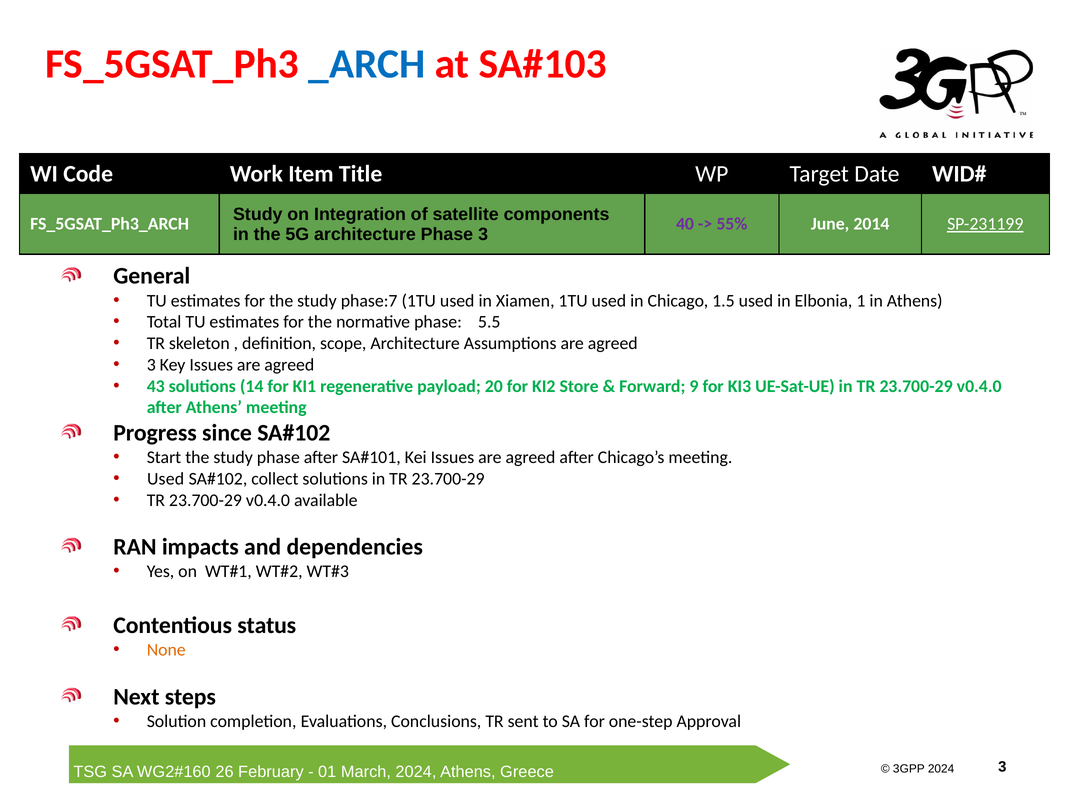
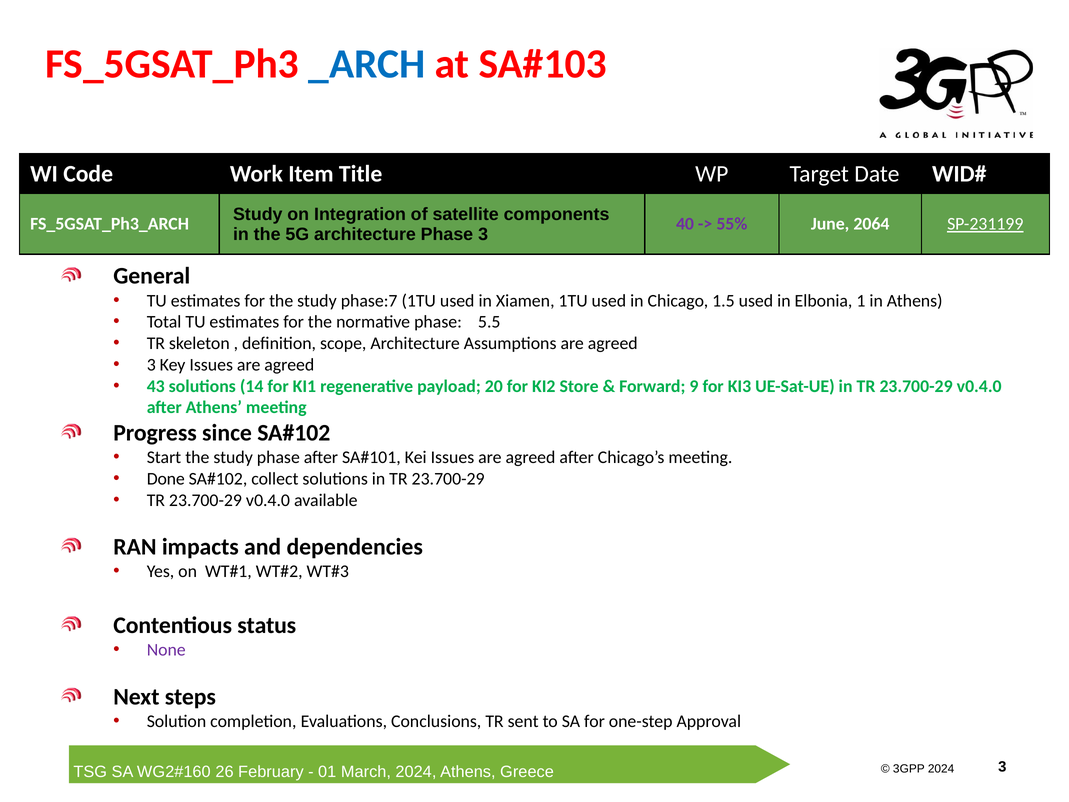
2014: 2014 -> 2064 (871, 224)
Used: Used -> Done (166, 479)
None colour: orange -> purple (166, 650)
